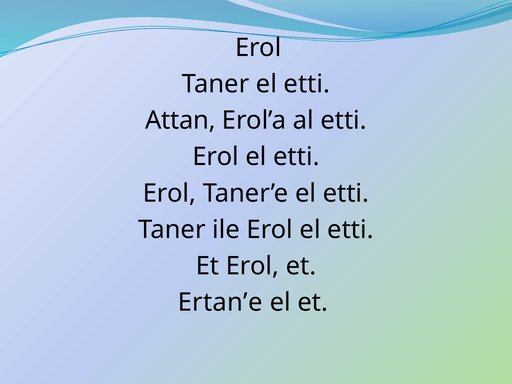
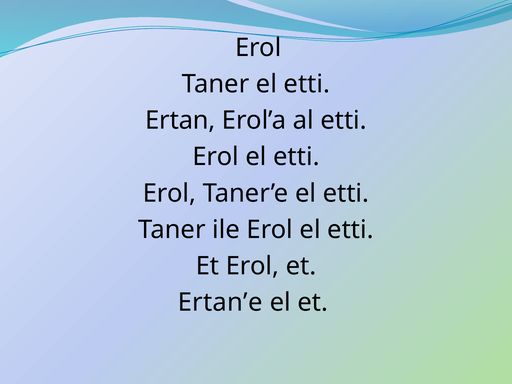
Attan: Attan -> Ertan (180, 120)
